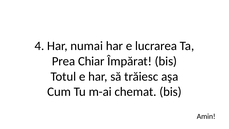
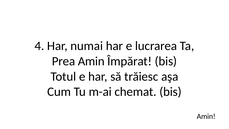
Prea Chiar: Chiar -> Amin (91, 61)
